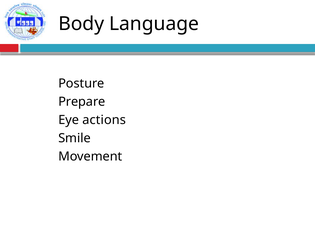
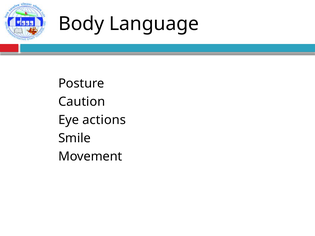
Prepare: Prepare -> Caution (82, 102)
